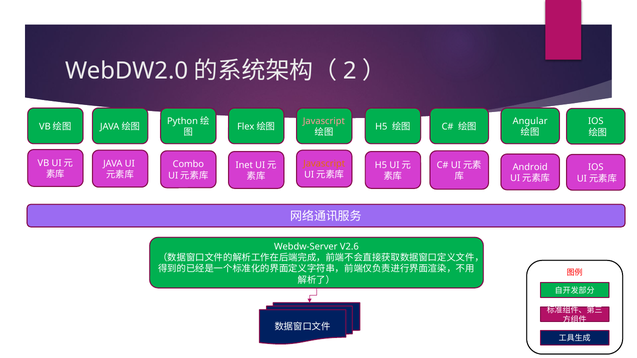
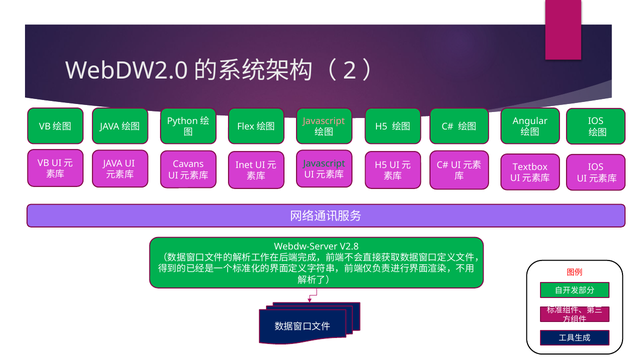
Javascript colour: orange -> green (324, 164)
Combo: Combo -> Cavans (188, 165)
Android: Android -> Textbox (530, 167)
V2.6: V2.6 -> V2.8 (349, 247)
